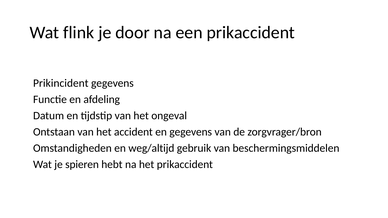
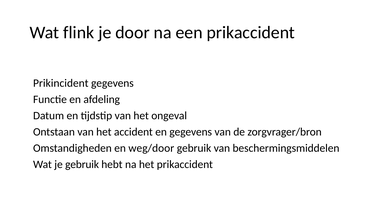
weg/altijd: weg/altijd -> weg/door (151, 148)
je spieren: spieren -> gebruik (82, 165)
